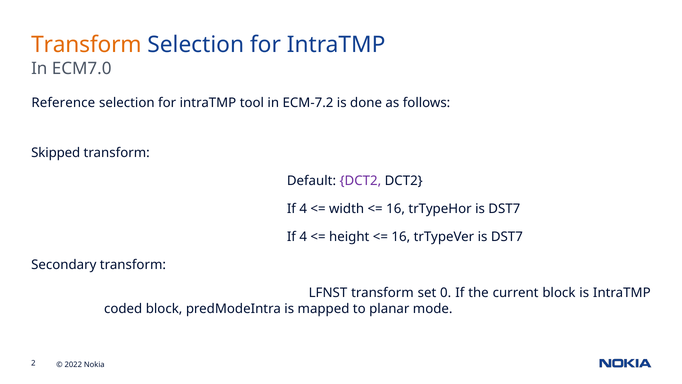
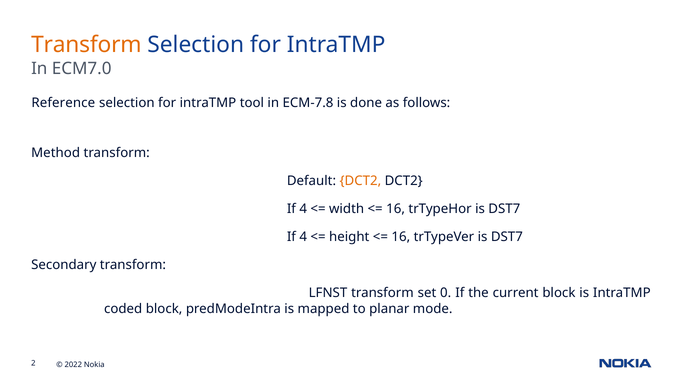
ECM-7.2: ECM-7.2 -> ECM-7.8 (308, 103)
Skipped: Skipped -> Method (56, 153)
DCT2 colour: purple -> orange (360, 181)
